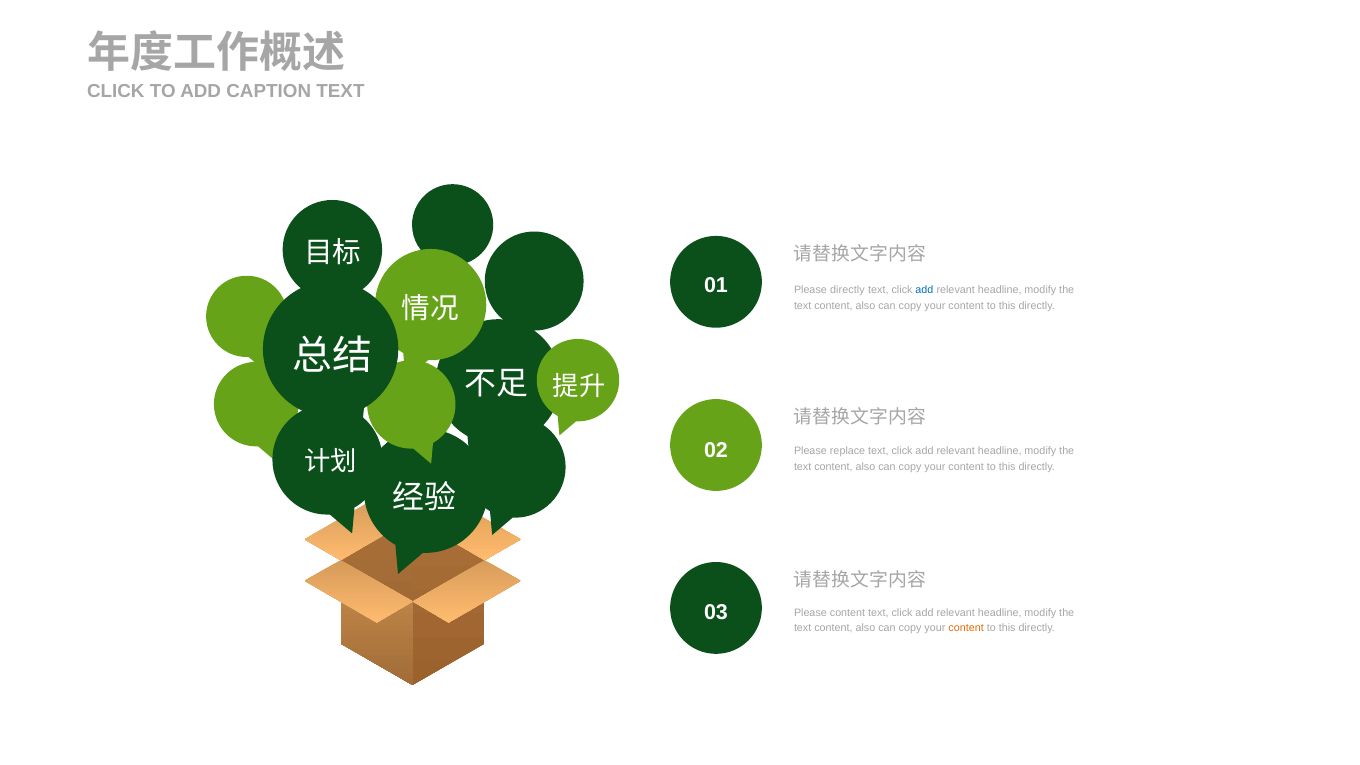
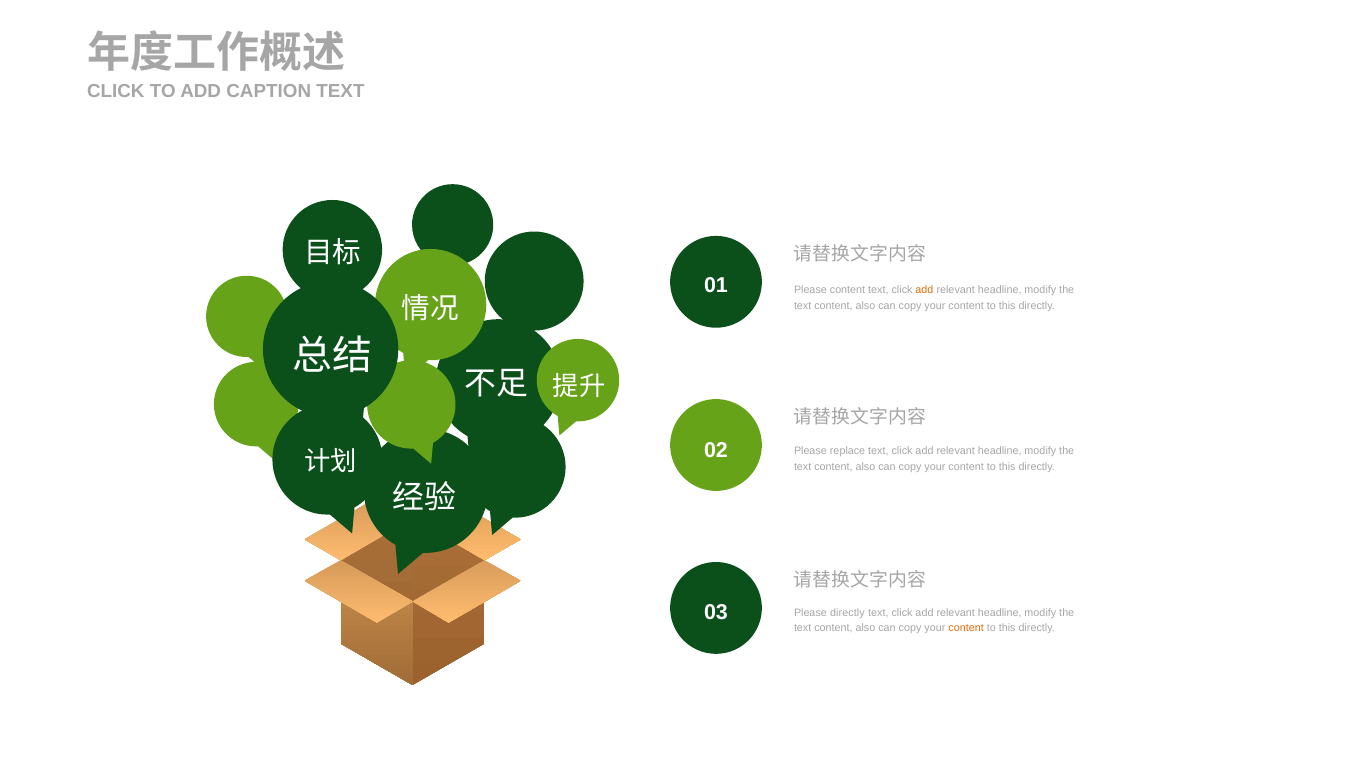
Please directly: directly -> content (848, 290)
add colour: blue -> orange (924, 290)
Please content: content -> directly (847, 613)
